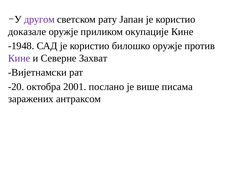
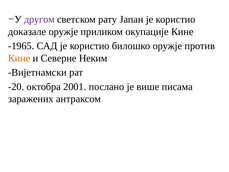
-1948: -1948 -> -1965 (21, 46)
Кине colour: purple -> orange (19, 58)
Захват: Захват -> Неким (93, 58)
